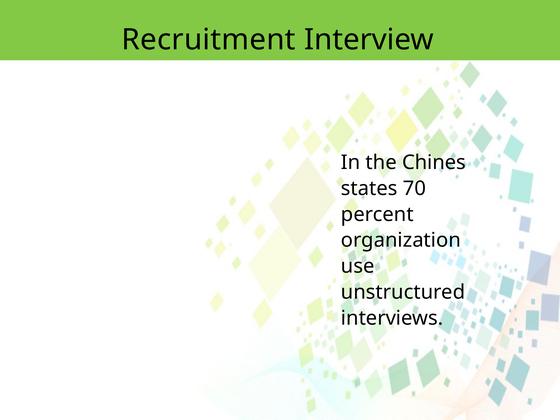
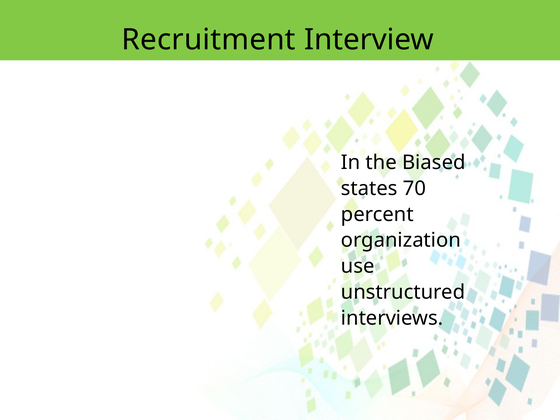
Chines: Chines -> Biased (434, 162)
